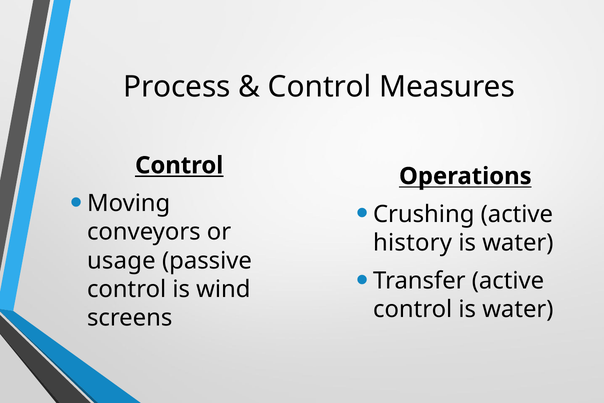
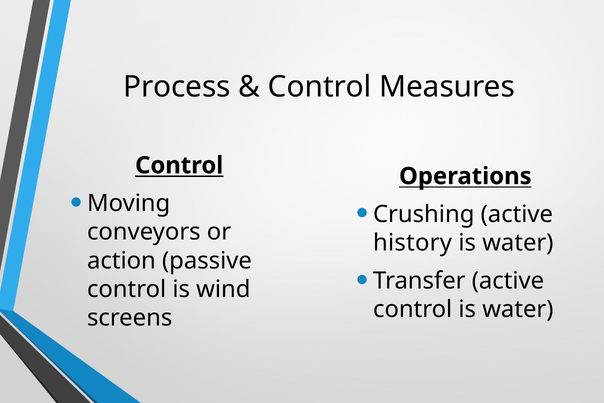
usage: usage -> action (121, 261)
